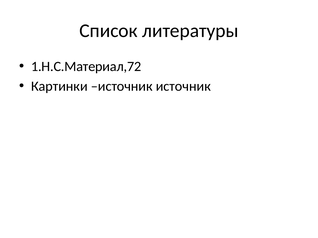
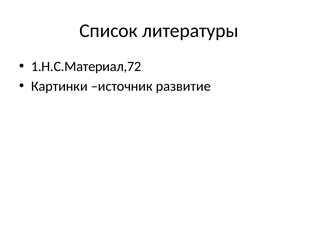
источник источник: источник -> развитие (183, 87)
